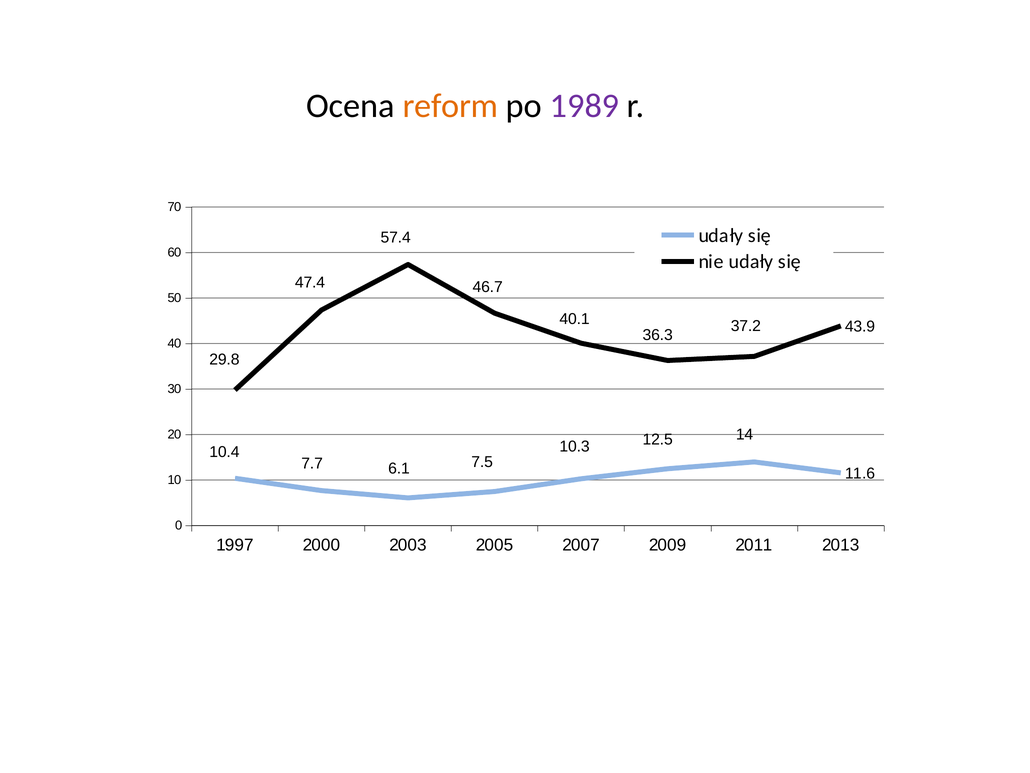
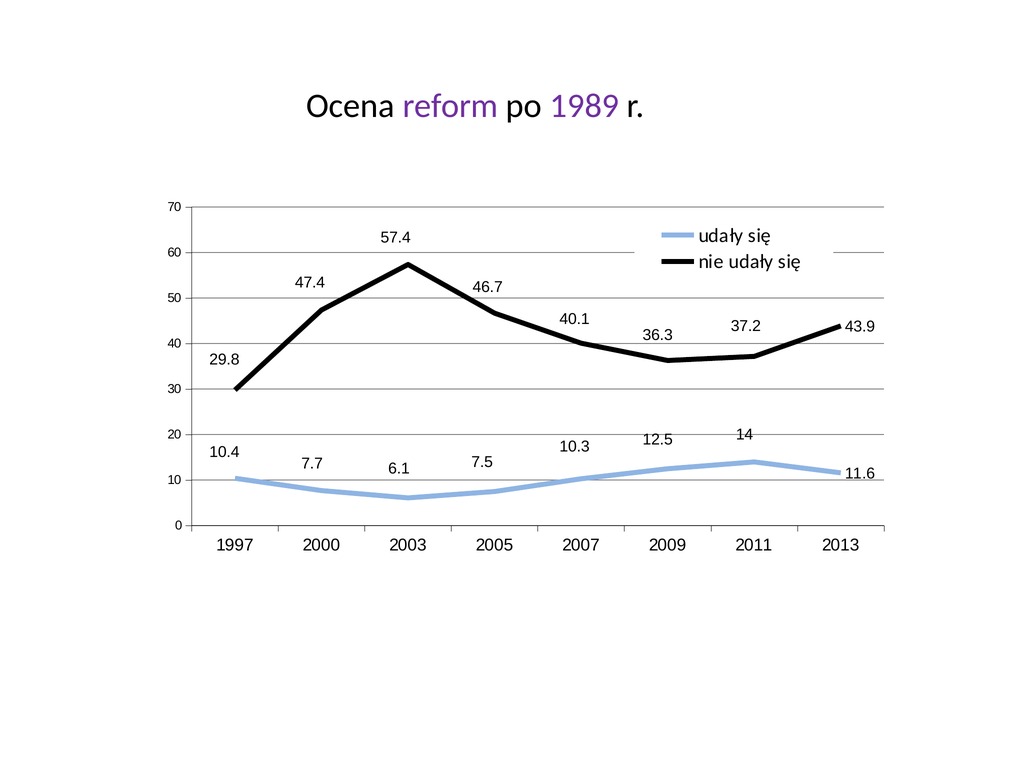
reform colour: orange -> purple (450, 106)
